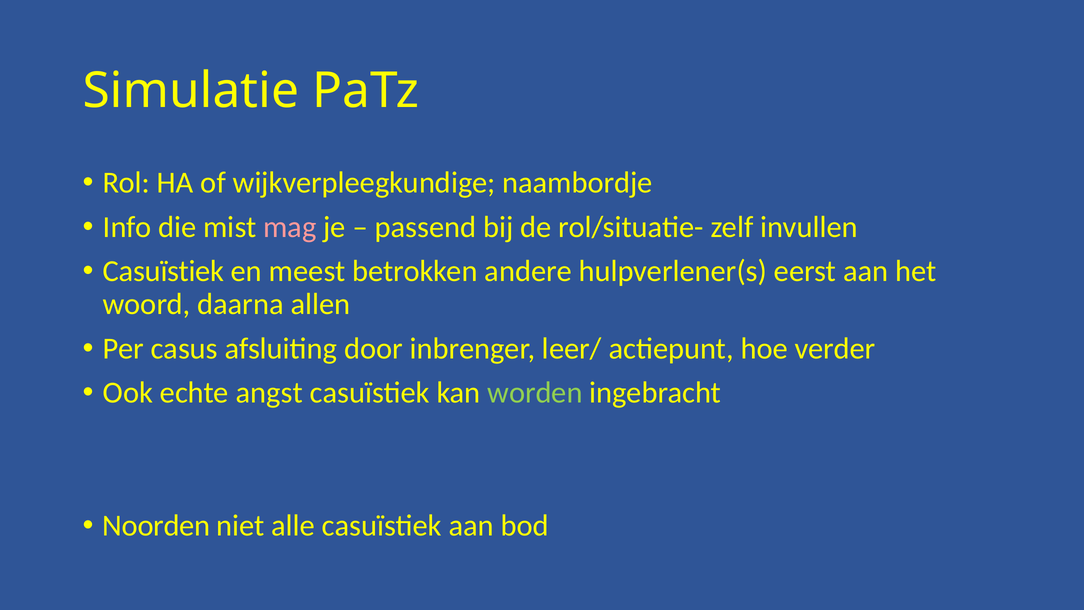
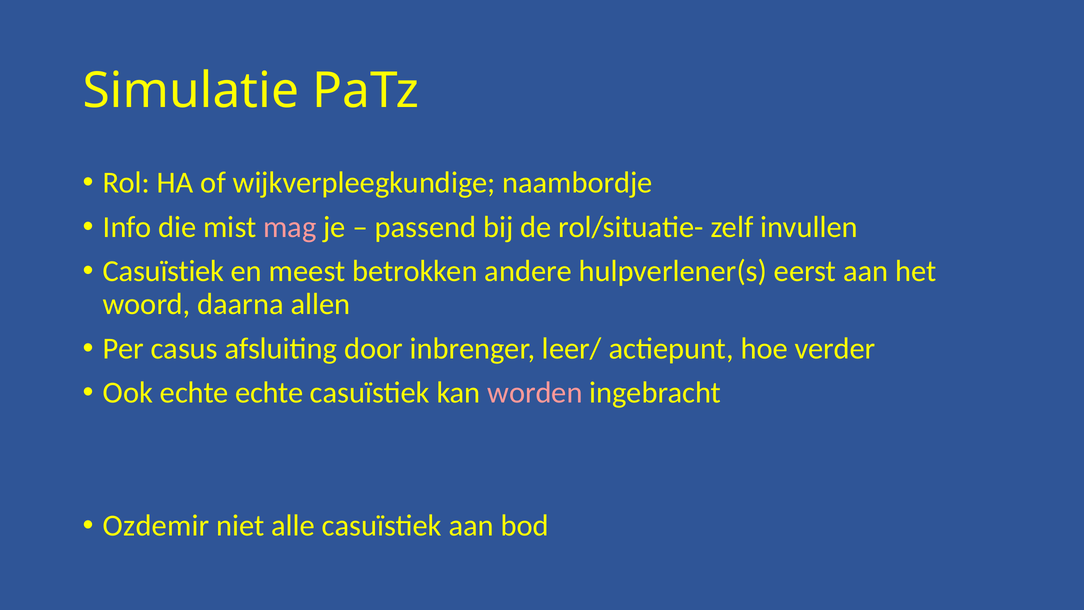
echte angst: angst -> echte (269, 393)
worden colour: light green -> pink (535, 393)
Noorden: Noorden -> Ozdemir (156, 525)
